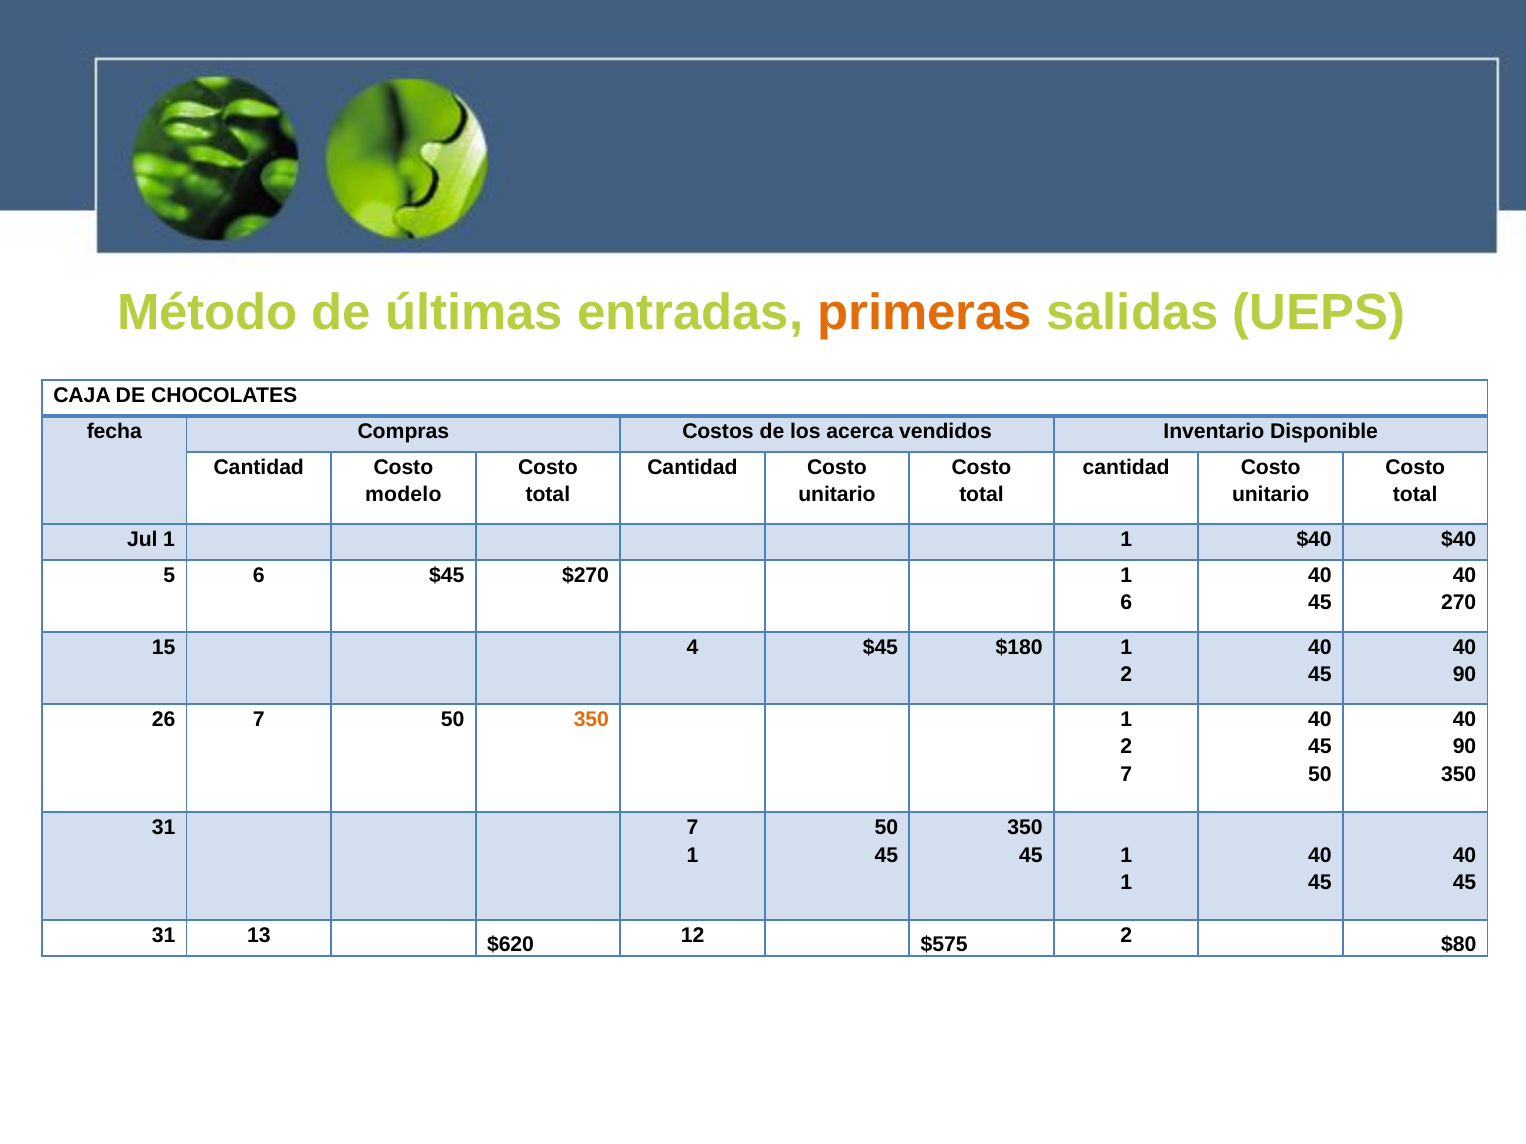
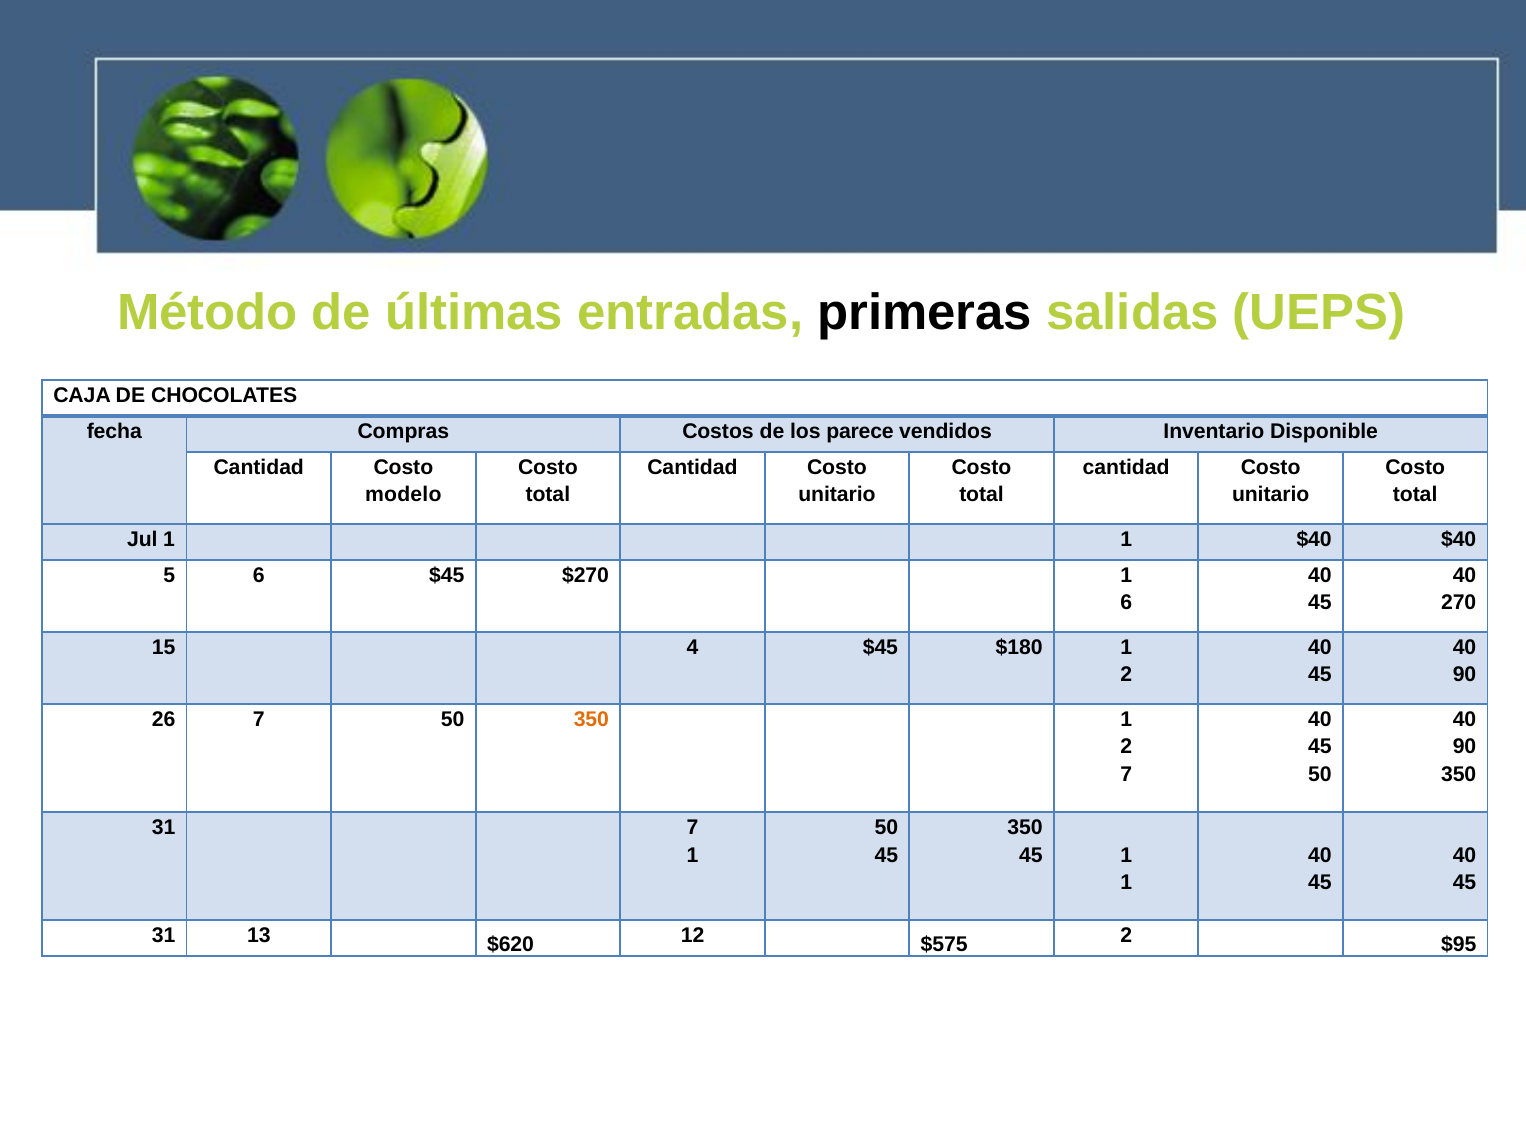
primeras colour: orange -> black (925, 313)
acerca: acerca -> parece (860, 432)
$80: $80 -> $95 (1459, 945)
